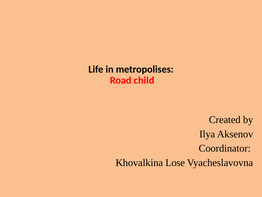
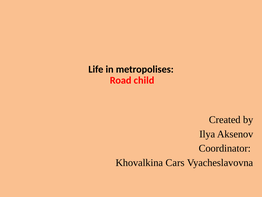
Lose: Lose -> Cars (175, 162)
